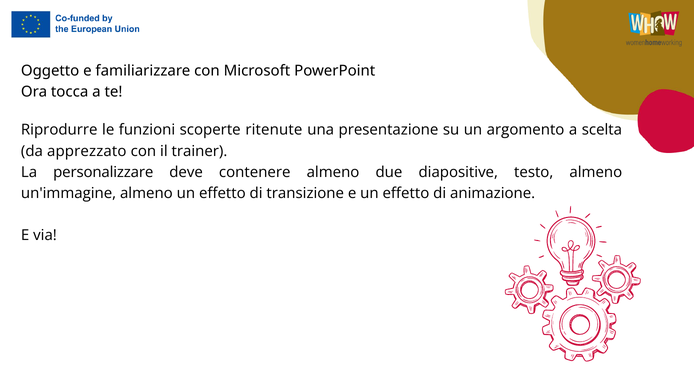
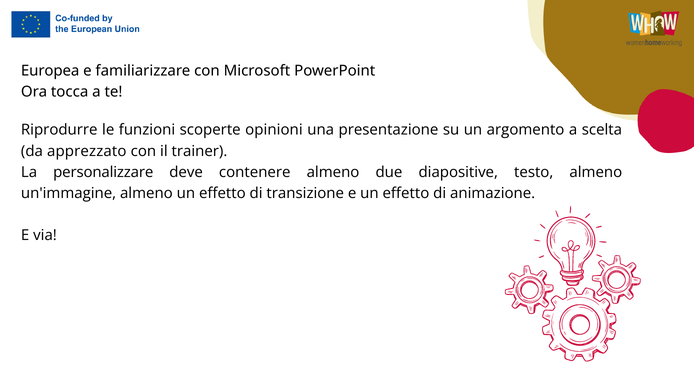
Oggetto: Oggetto -> Europea (50, 71)
ritenute: ritenute -> opinioni (274, 130)
